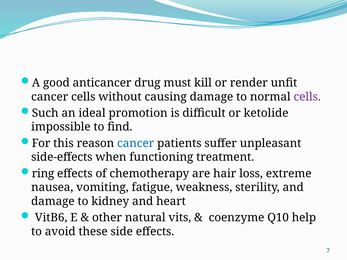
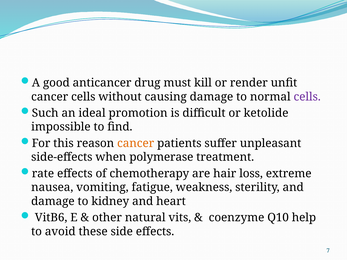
cancer colour: blue -> orange (136, 143)
functioning: functioning -> polymerase (161, 157)
ring: ring -> rate (43, 174)
